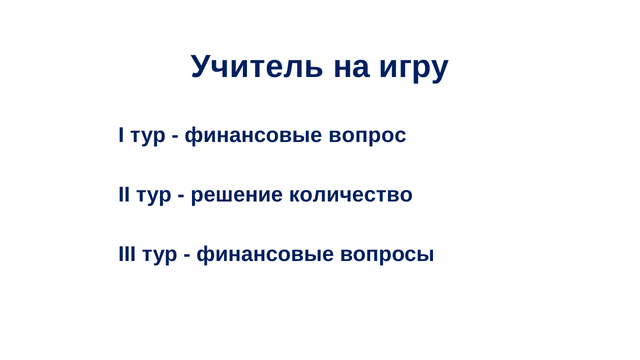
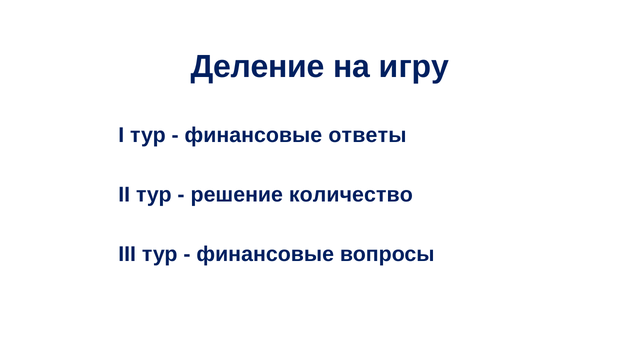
Учитель: Учитель -> Деление (258, 67)
вопрос: вопрос -> ответы (367, 135)
